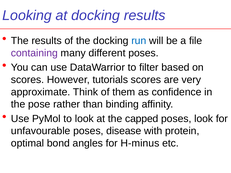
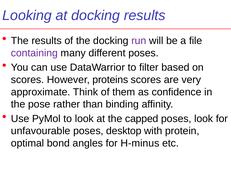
run colour: blue -> purple (139, 41)
tutorials: tutorials -> proteins (110, 80)
disease: disease -> desktop (124, 131)
